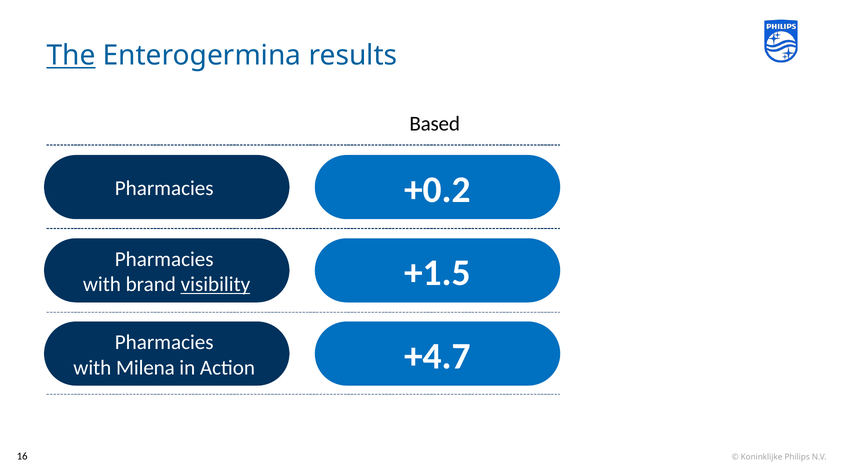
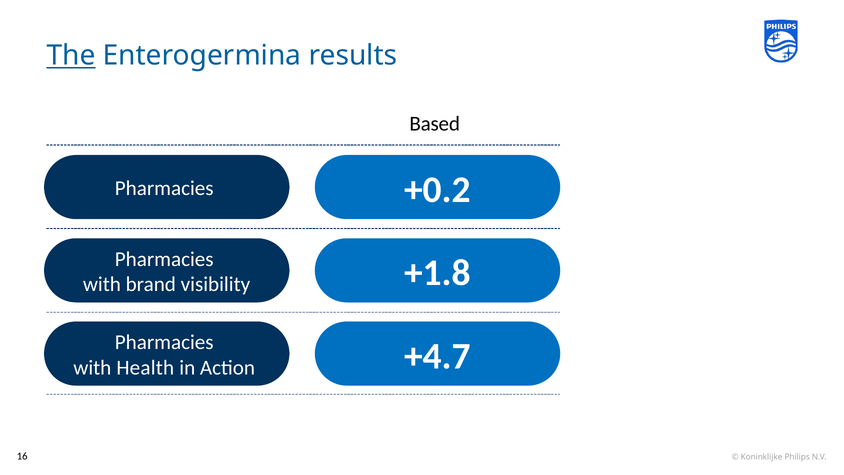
+1.5: +1.5 -> +1.8 (437, 273)
visibility underline: present -> none (215, 284)
Milena: Milena -> Health (145, 368)
